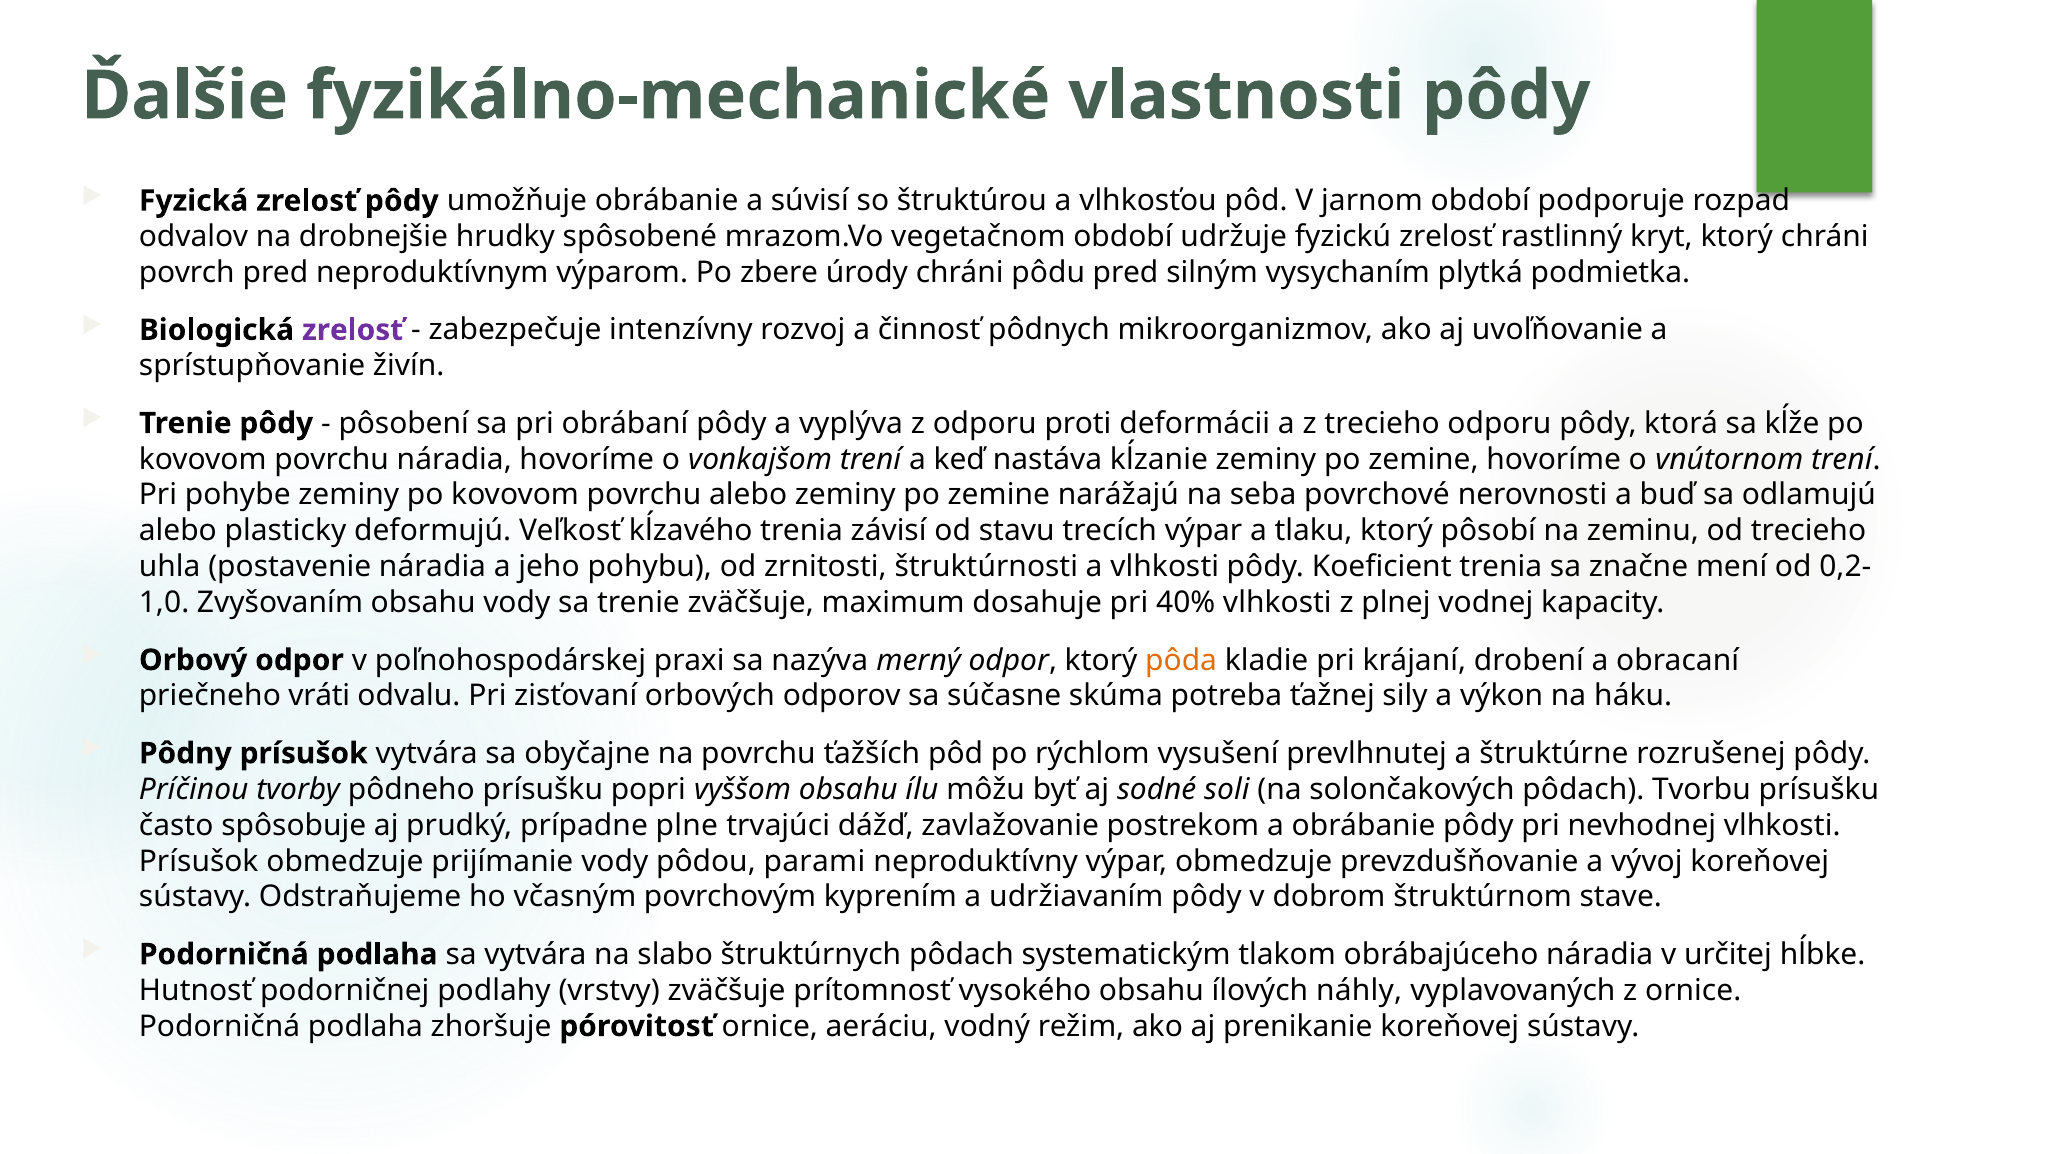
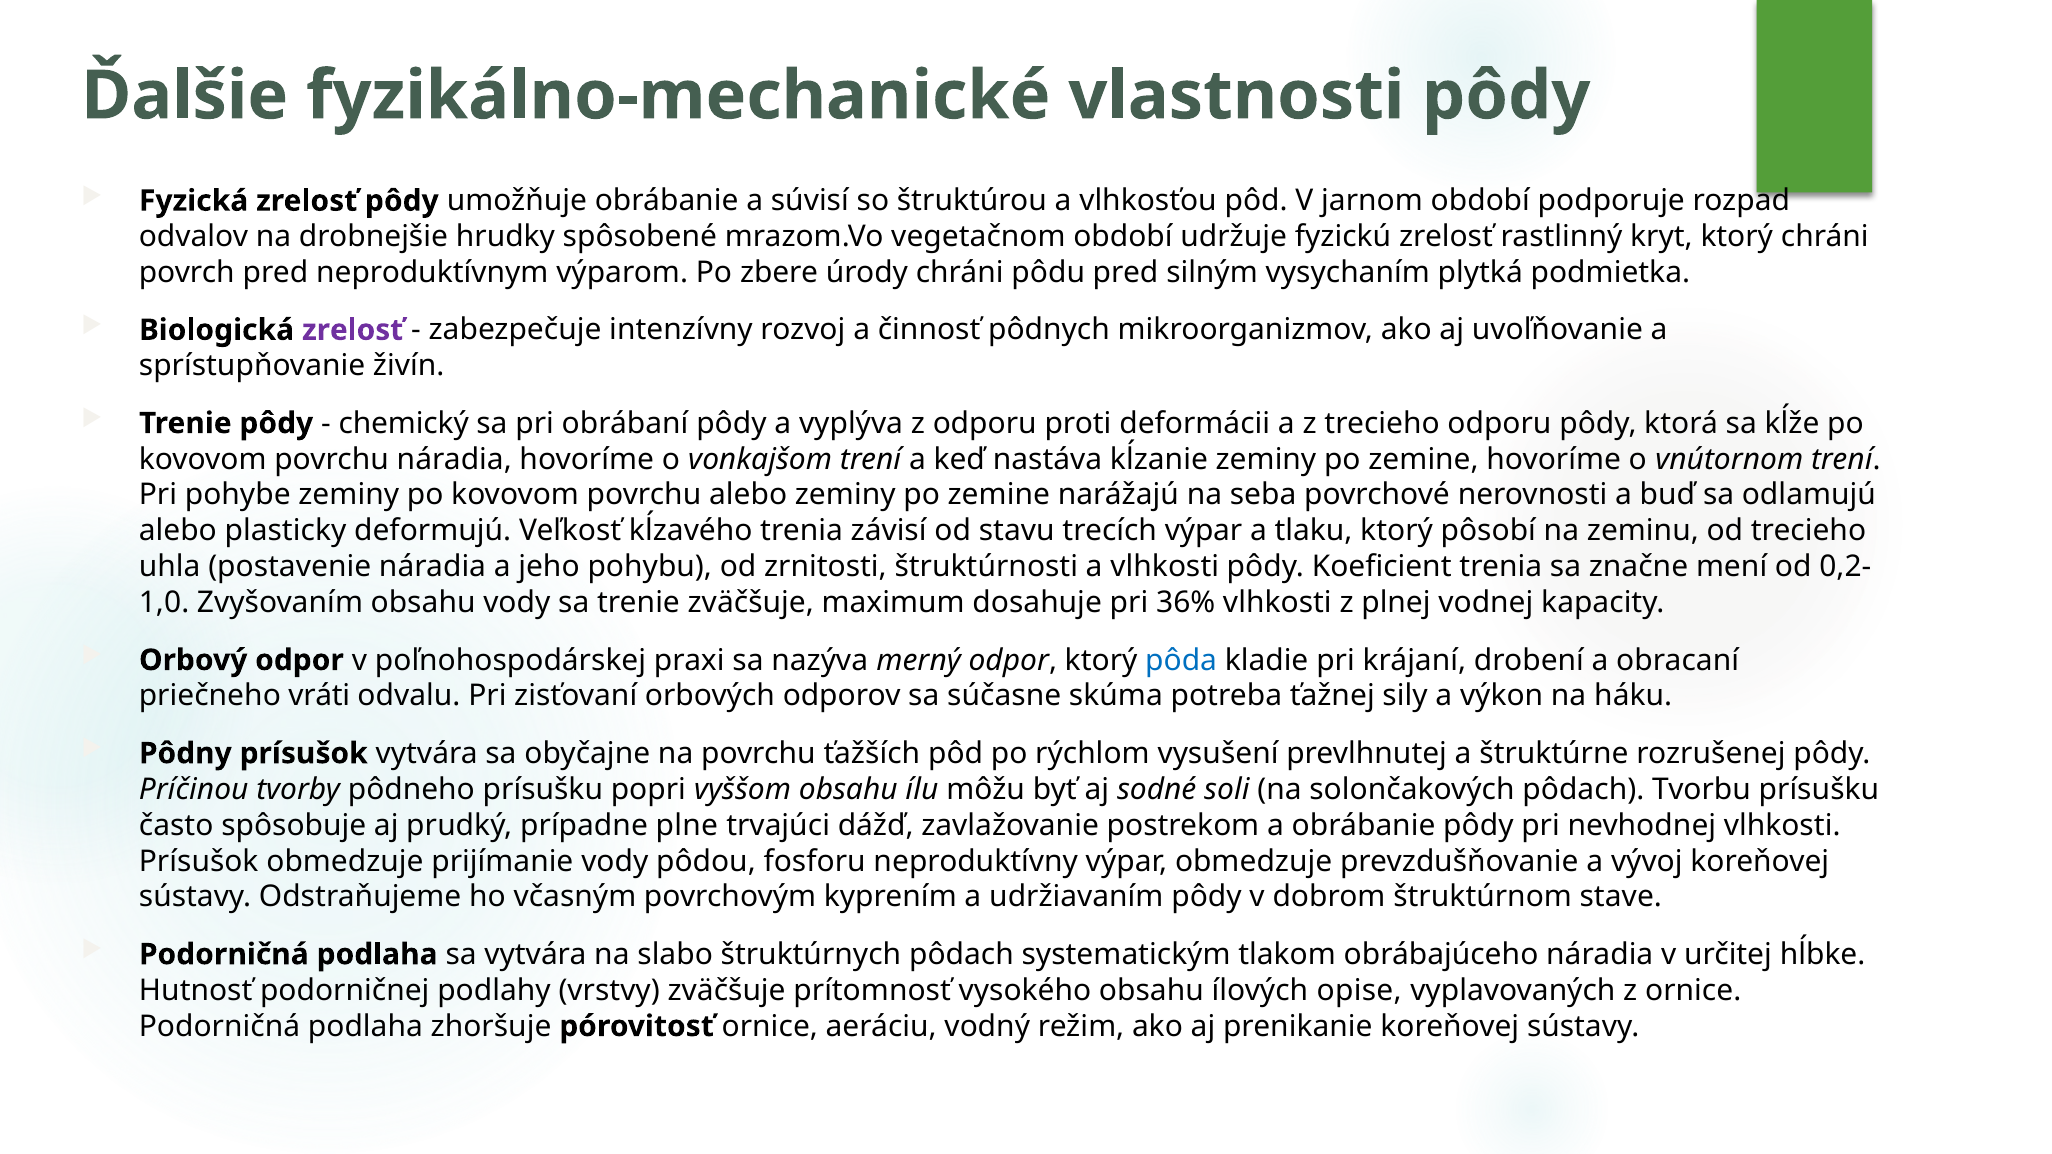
pôsobení: pôsobení -> chemický (404, 423)
40%: 40% -> 36% (1186, 603)
pôda colour: orange -> blue (1181, 660)
parami: parami -> fosforu (815, 861)
náhly: náhly -> opise (1359, 991)
